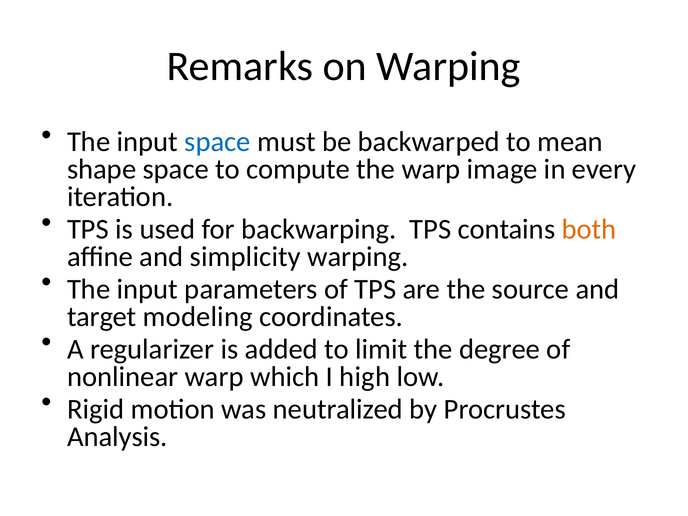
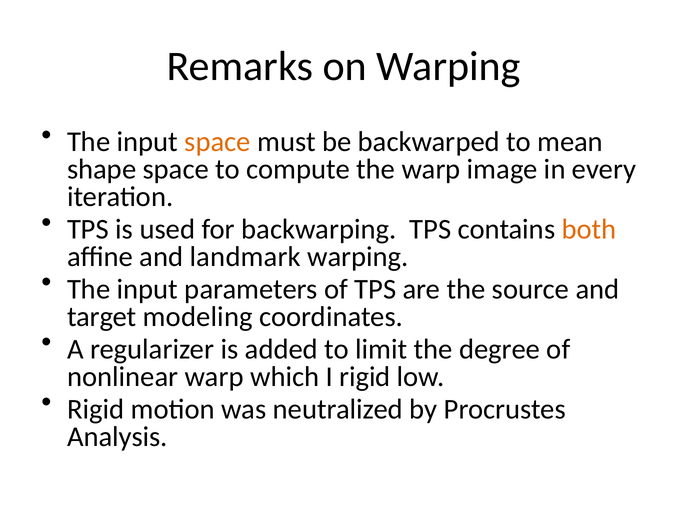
space colour: blue -> orange (218, 142)
simplicity: simplicity -> landmark (245, 257)
I high: high -> rigid (365, 377)
